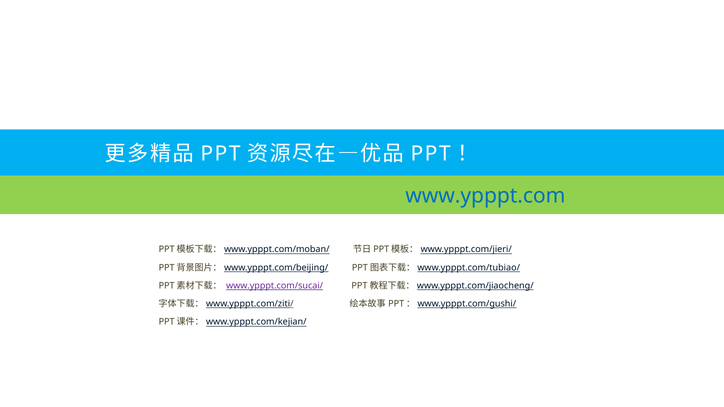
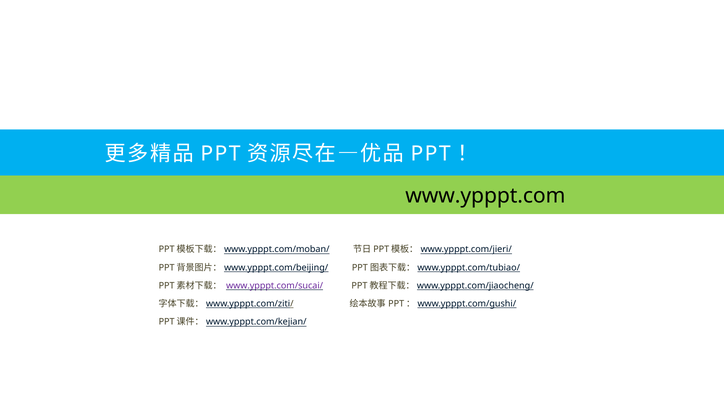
www.ypppt.com colour: blue -> black (485, 196)
